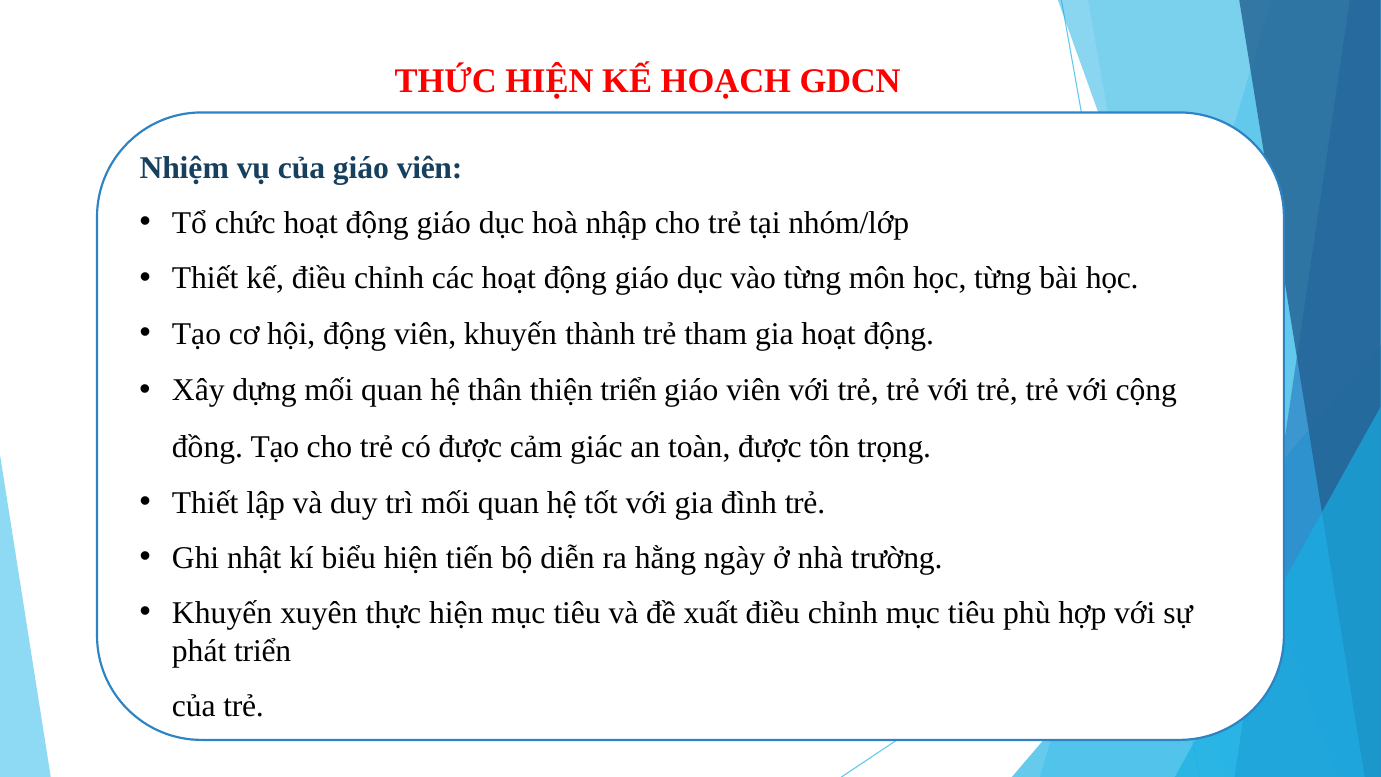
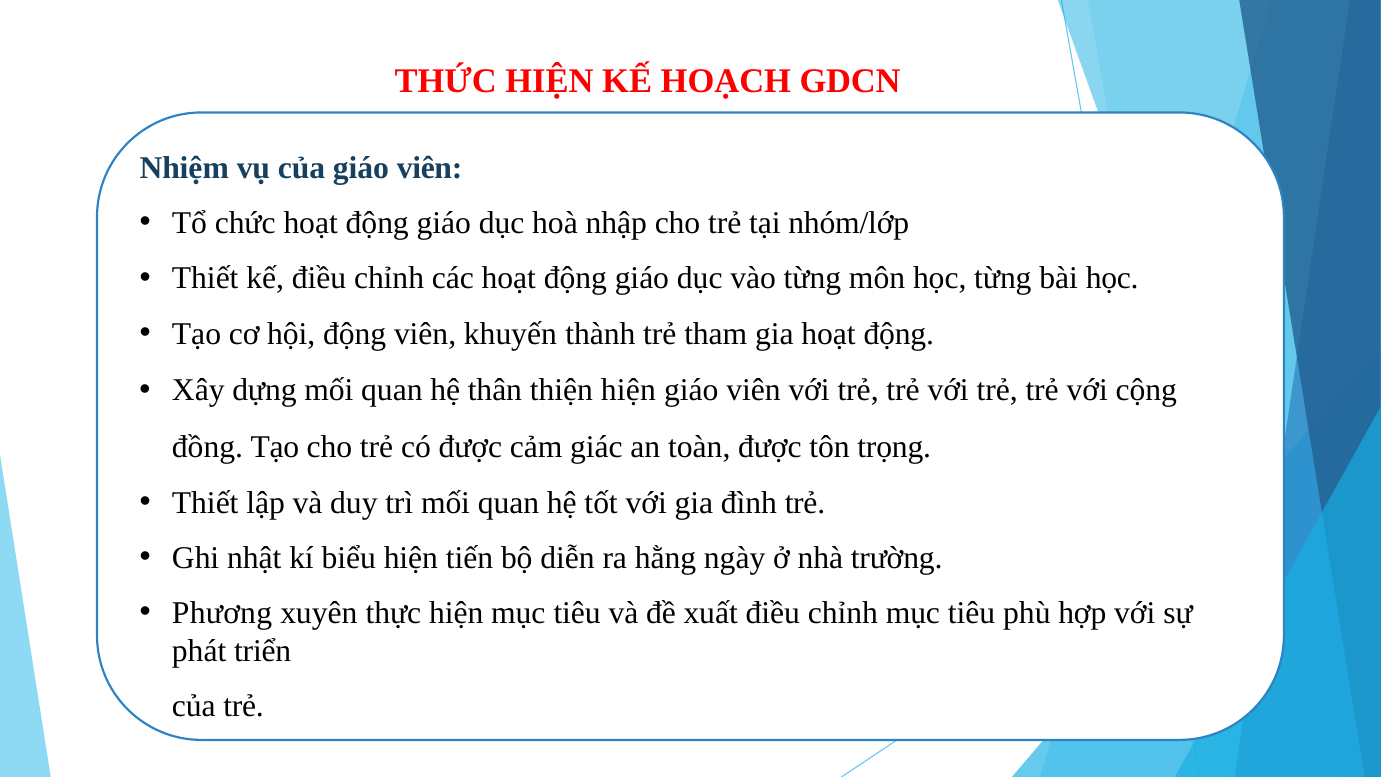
thiện triển: triển -> hiện (628, 390)
Khuyến: Khuyến -> Phương (222, 613)
